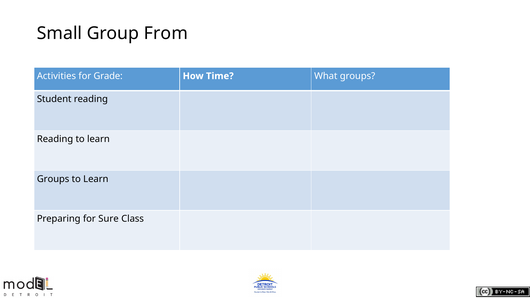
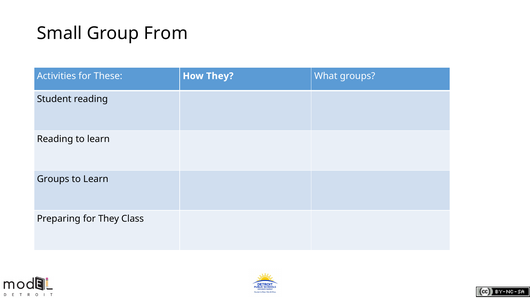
Grade: Grade -> These (108, 76)
How Time: Time -> They (220, 76)
for Sure: Sure -> They (109, 219)
